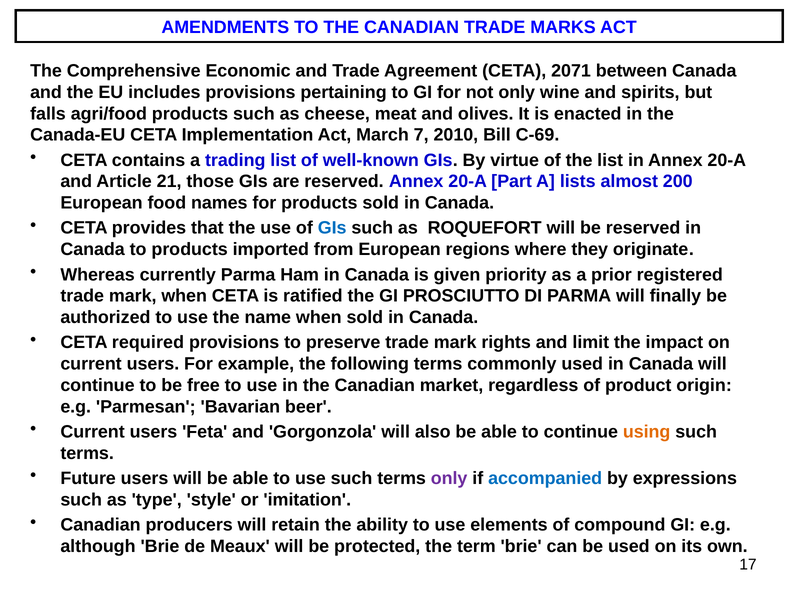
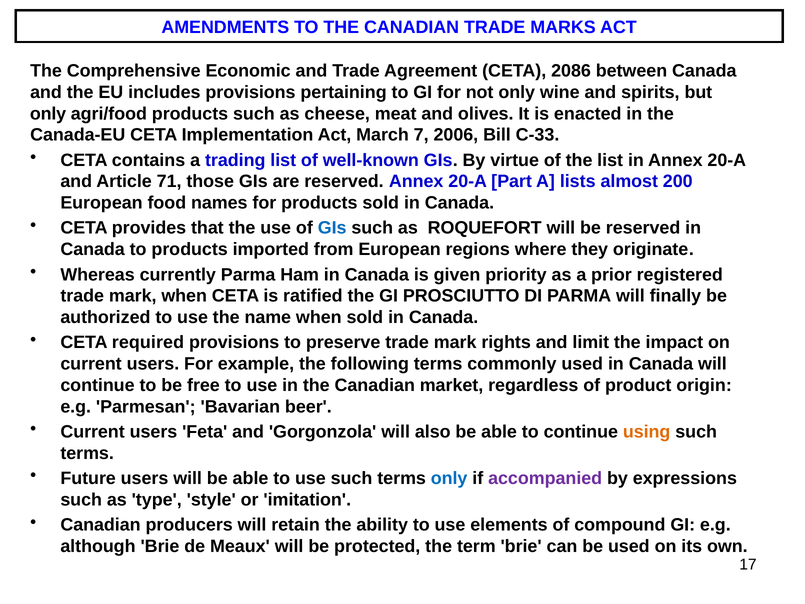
2071: 2071 -> 2086 (571, 71)
falls: falls -> only (48, 114)
2010: 2010 -> 2006 (456, 135)
C-69: C-69 -> C-33 (537, 135)
21: 21 -> 71 (169, 182)
only colour: purple -> blue (449, 478)
accompanied colour: blue -> purple (545, 478)
